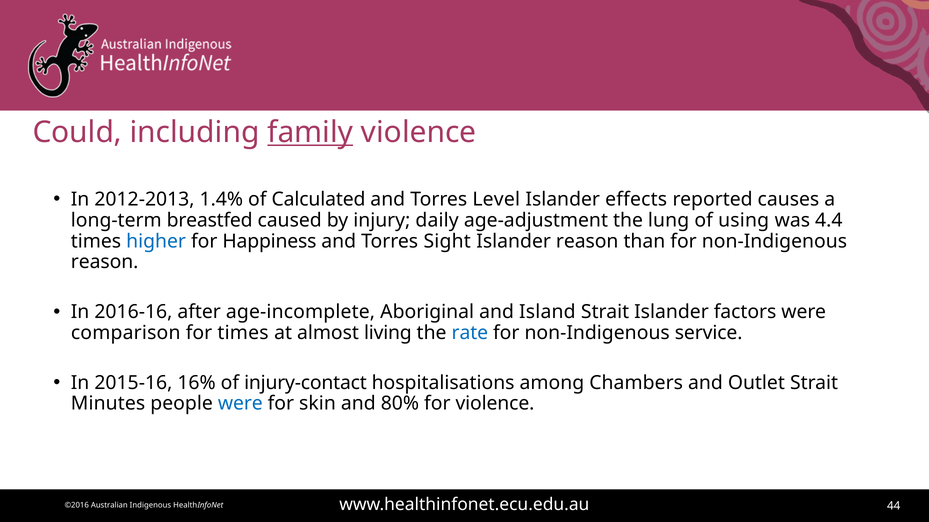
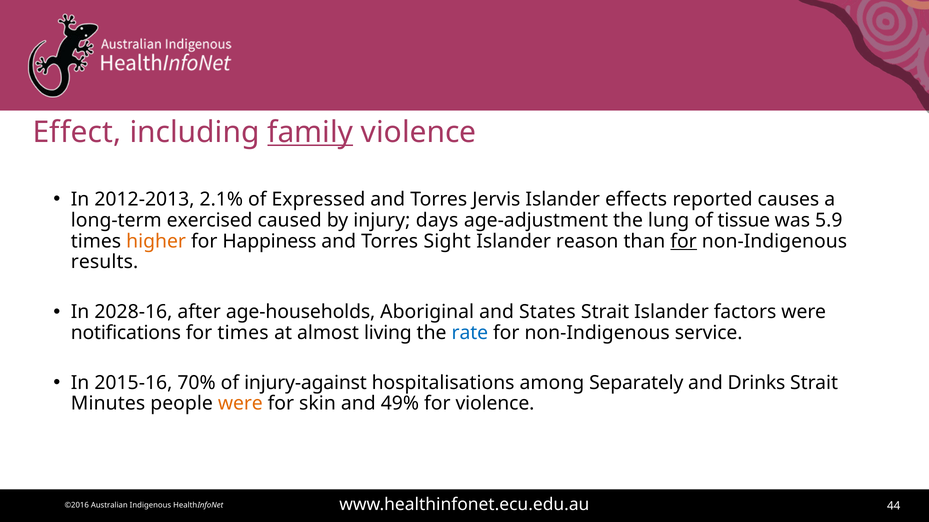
Could: Could -> Effect (77, 133)
1.4%: 1.4% -> 2.1% (221, 200)
Calculated: Calculated -> Expressed (318, 200)
Level: Level -> Jervis (496, 200)
breastfed: breastfed -> exercised (210, 221)
daily: daily -> days (437, 221)
using: using -> tissue (744, 221)
4.4: 4.4 -> 5.9 (829, 221)
higher colour: blue -> orange (156, 241)
for underline: none -> present (684, 241)
reason: reason -> results (105, 262)
2016-16: 2016-16 -> 2028-16 (133, 312)
age-incomplete: age-incomplete -> age-households (301, 312)
Island: Island -> States (547, 312)
comparison: comparison -> notifications (126, 333)
16%: 16% -> 70% (197, 383)
injury-contact: injury-contact -> injury-against (305, 383)
Chambers: Chambers -> Separately (636, 383)
Outlet: Outlet -> Drinks (756, 383)
were colour: blue -> orange (240, 404)
80%: 80% -> 49% (400, 404)
